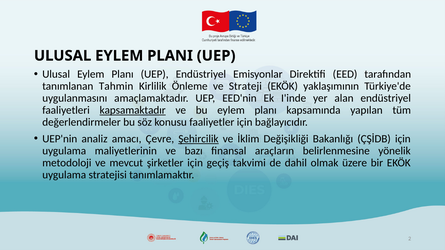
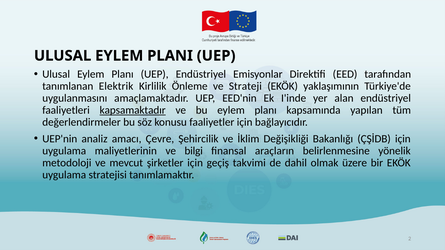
Tahmin: Tahmin -> Elektrik (116, 86)
Şehircilik underline: present -> none (198, 139)
bazı: bazı -> bilgi (194, 151)
